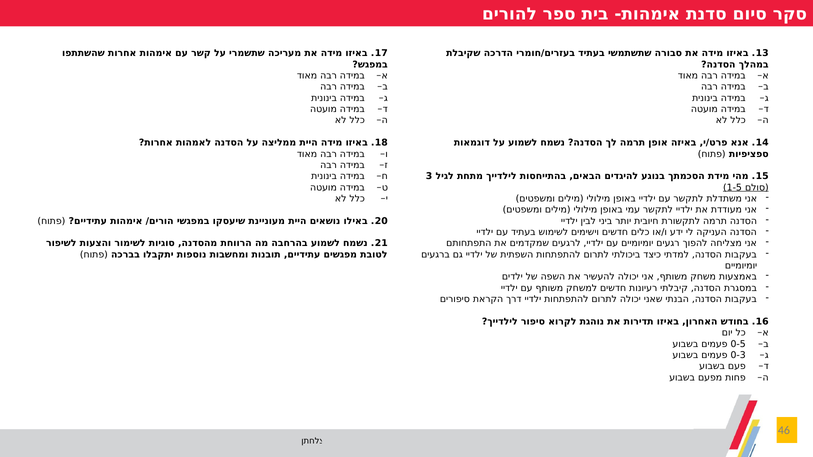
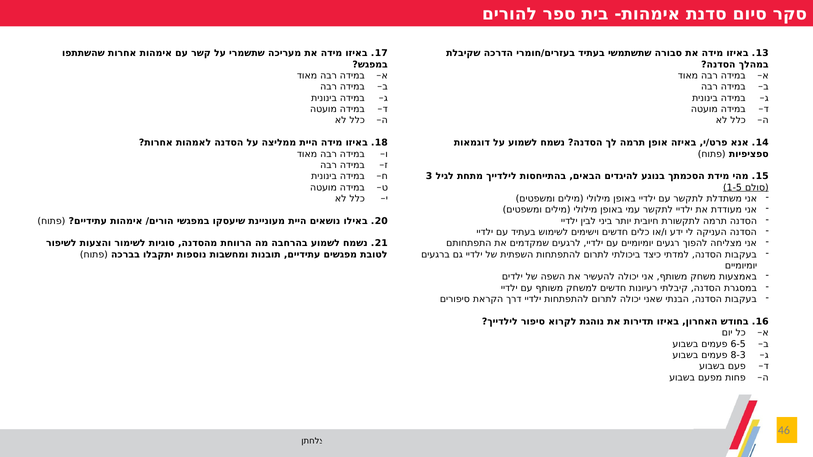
0-5: 0-5 -> 6-5 (738, 344)
0-3: 0-3 -> 8-3 (738, 355)
